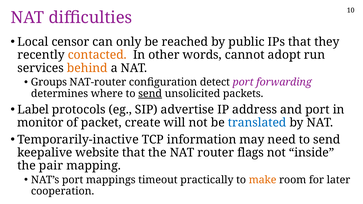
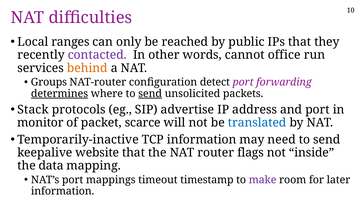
censor: censor -> ranges (70, 42)
contacted colour: orange -> purple (97, 55)
adopt: adopt -> office (284, 55)
determines underline: none -> present (60, 94)
Label: Label -> Stack (33, 110)
create: create -> scarce (143, 123)
pair: pair -> data (51, 166)
practically: practically -> timestamp (207, 180)
make colour: orange -> purple (263, 180)
cooperation: cooperation -> information (63, 191)
